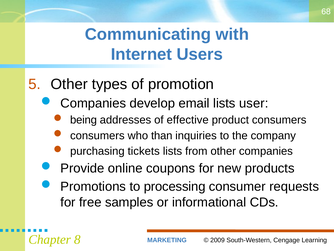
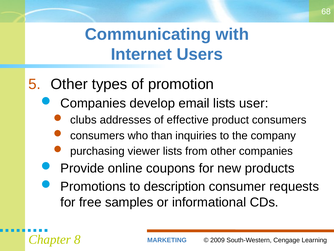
being: being -> clubs (83, 120)
tickets: tickets -> viewer (144, 151)
processing: processing -> description (175, 186)
